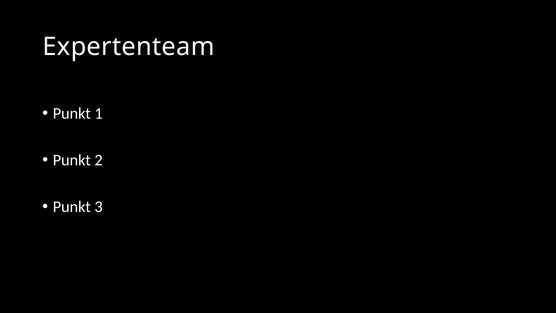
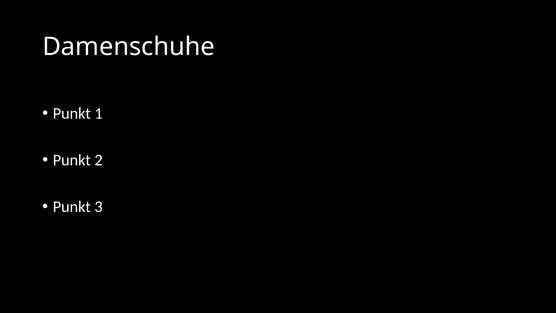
Expertenteam: Expertenteam -> Damenschuhe (129, 47)
